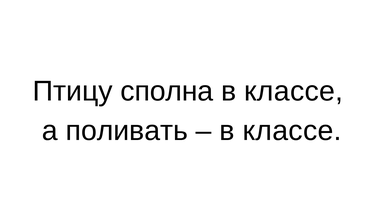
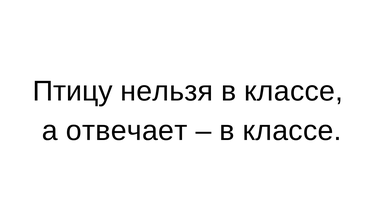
сполна: сполна -> нельзя (167, 91)
поливать: поливать -> отвечает (127, 131)
